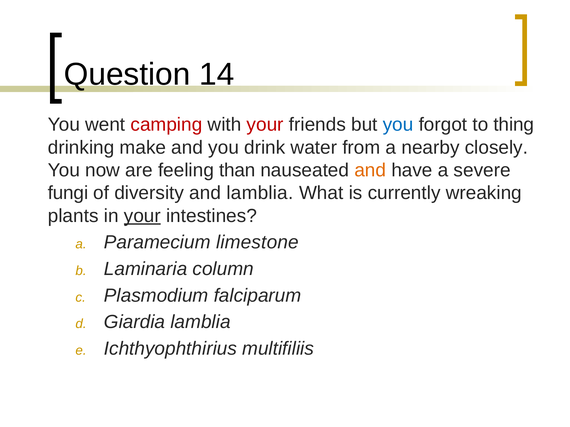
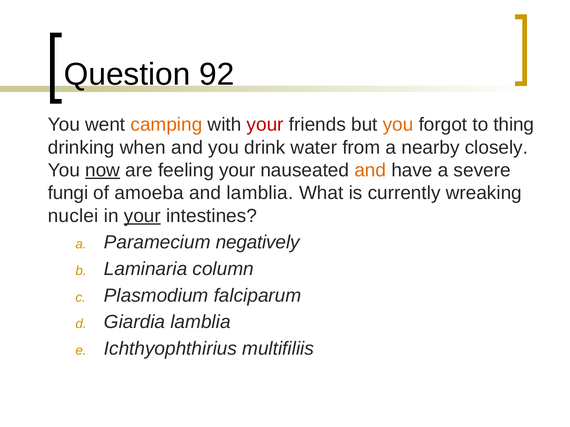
14: 14 -> 92 (217, 74)
camping colour: red -> orange (166, 125)
you colour: blue -> orange (398, 125)
make: make -> when (143, 148)
now underline: none -> present (103, 170)
feeling than: than -> your (237, 170)
diversity: diversity -> amoeba (149, 193)
plants: plants -> nuclei (73, 216)
limestone: limestone -> negatively (258, 243)
